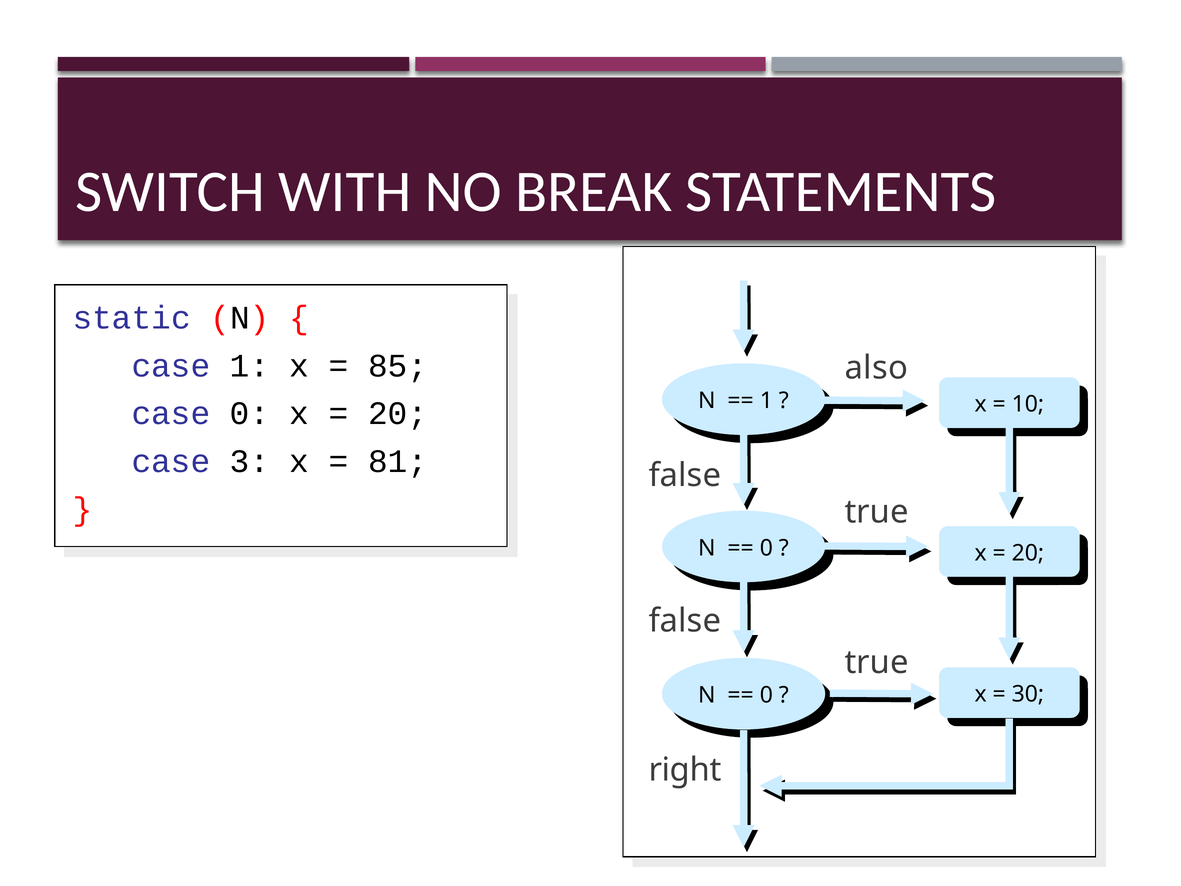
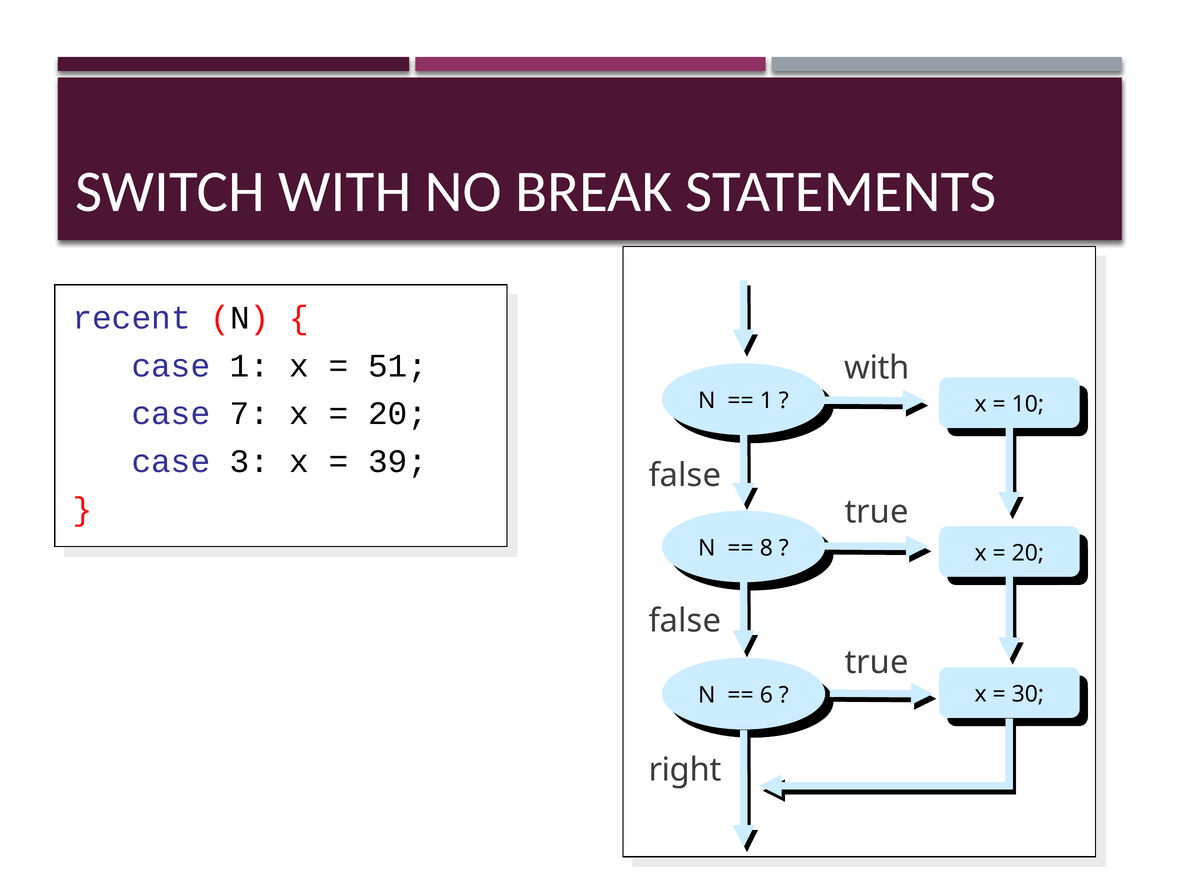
static: static -> recent (132, 318)
85: 85 -> 51 (398, 366)
also: also -> with (877, 368)
case 0: 0 -> 7 (250, 414)
81: 81 -> 39 (398, 461)
0: 0 -> 8 (766, 548)
0: 0 -> 6 (766, 695)
